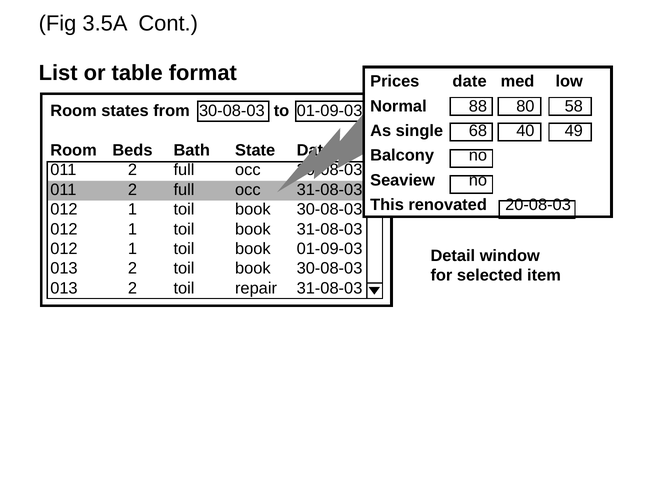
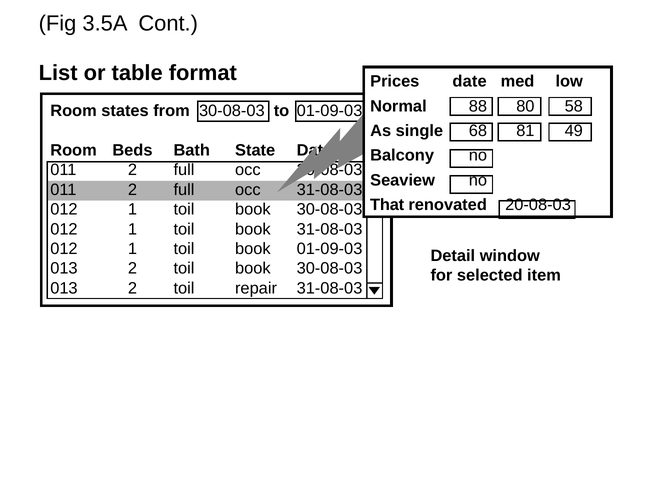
40: 40 -> 81 (525, 131)
This: This -> That (387, 205)
